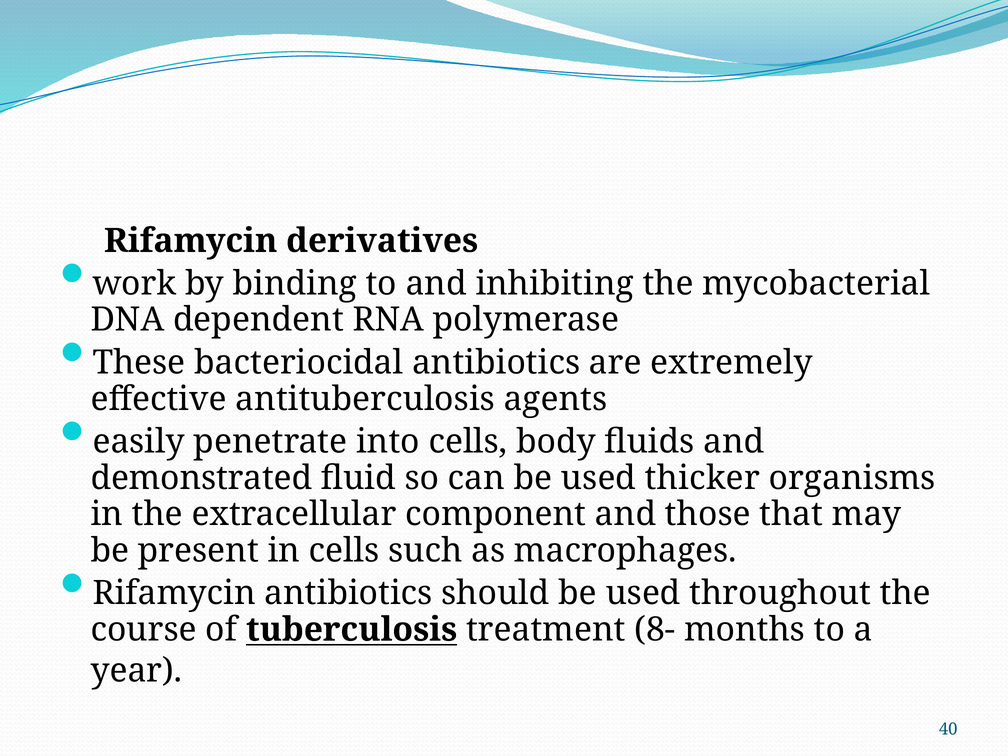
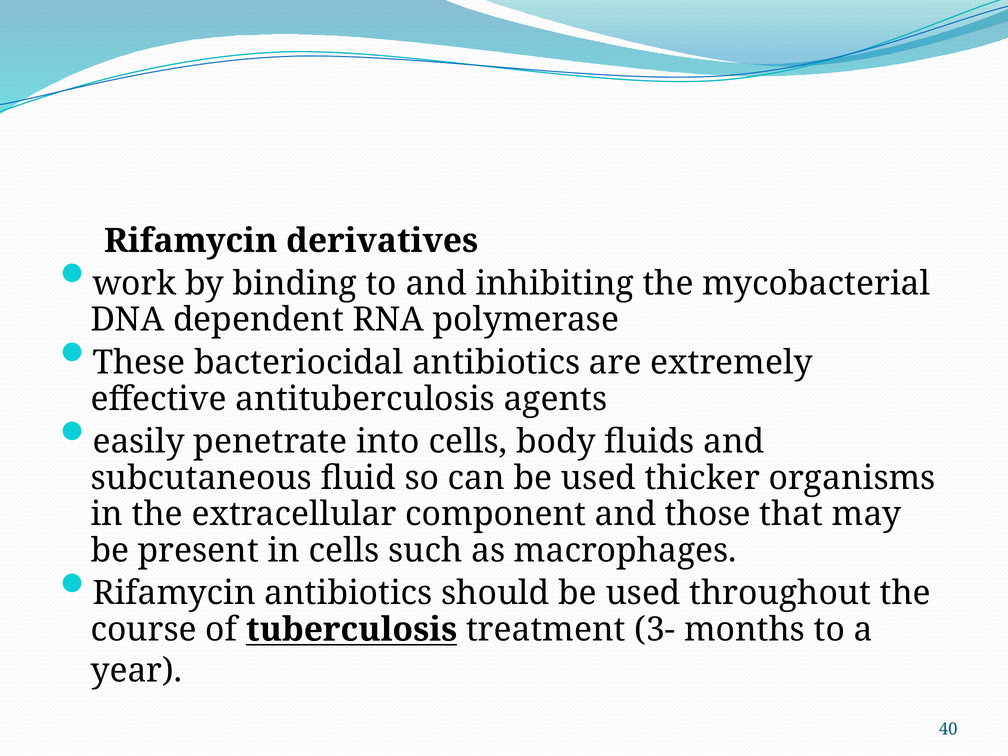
demonstrated: demonstrated -> subcutaneous (201, 478)
8-: 8- -> 3- (655, 630)
